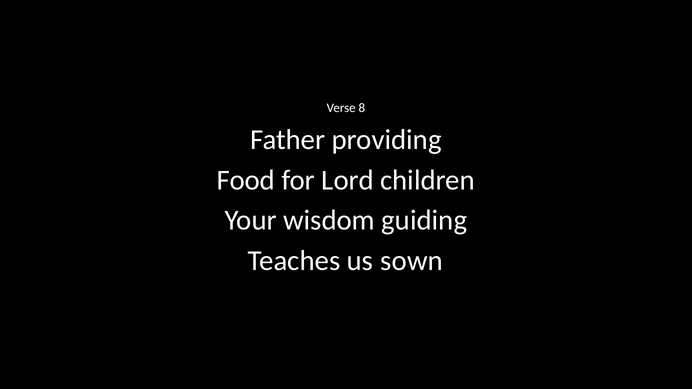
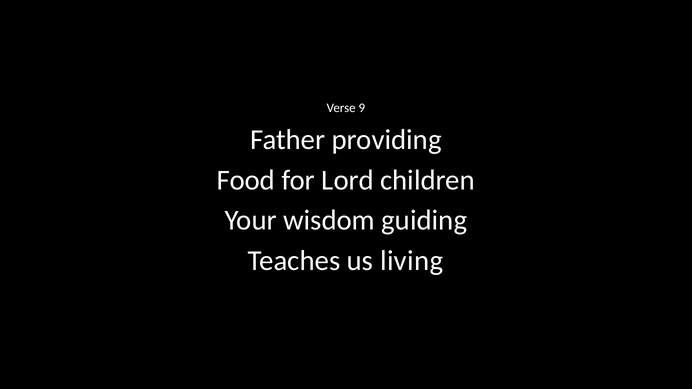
8: 8 -> 9 (362, 108)
sown: sown -> living (412, 261)
